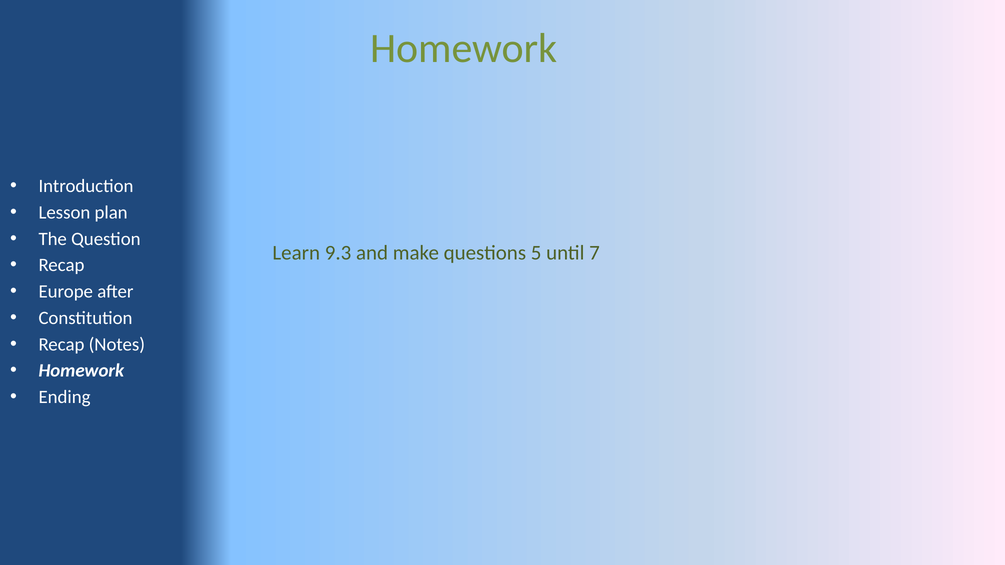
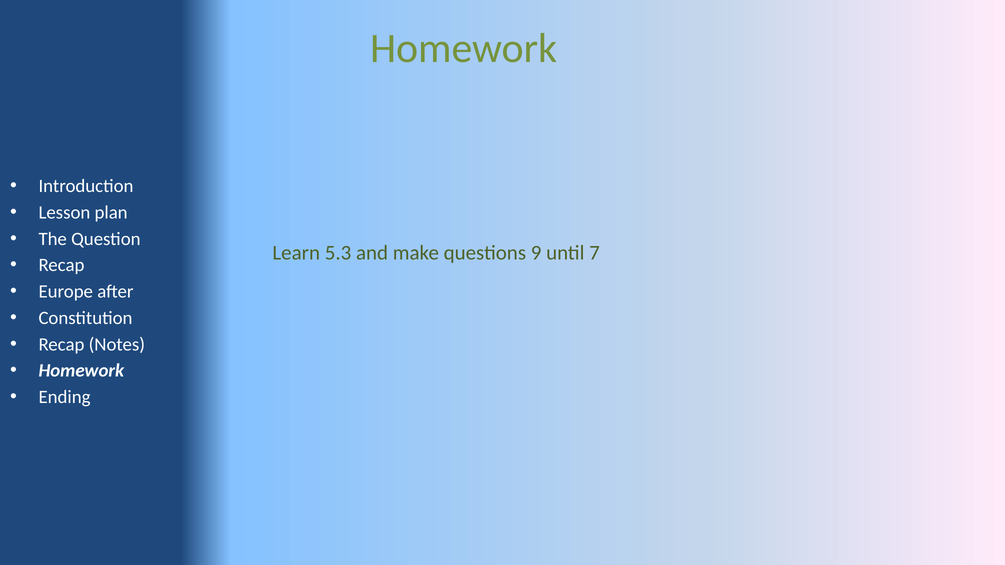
9.3: 9.3 -> 5.3 (338, 253)
5: 5 -> 9 (536, 253)
